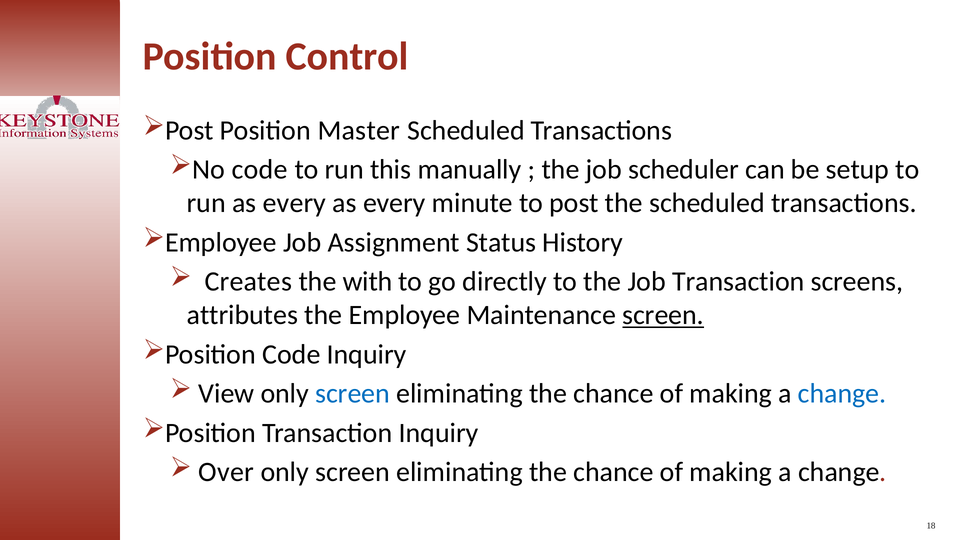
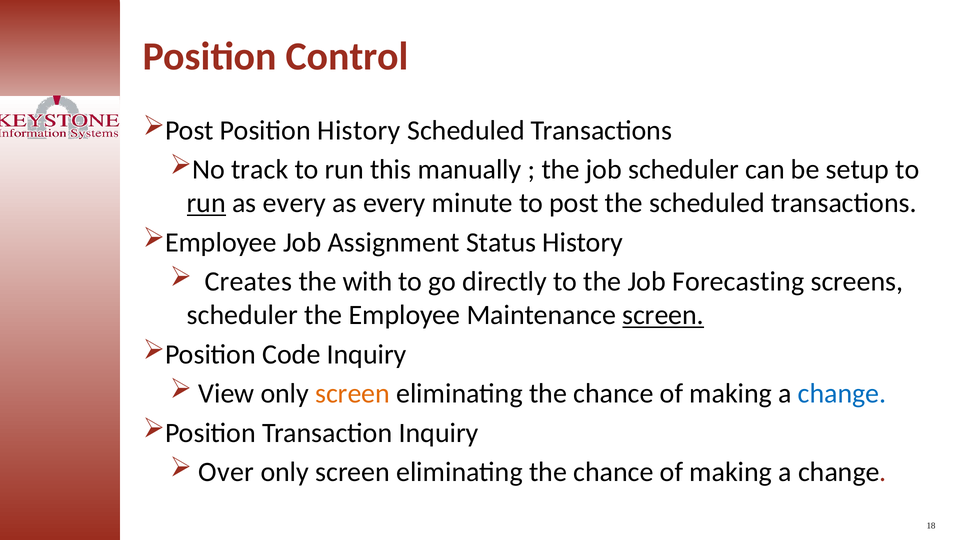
Position Master: Master -> History (359, 130)
No code: code -> track (260, 169)
run underline: none -> present (206, 203)
Job Transaction: Transaction -> Forecasting (738, 281)
attributes: attributes -> scheduler (242, 315)
screen colour: blue -> orange (353, 393)
